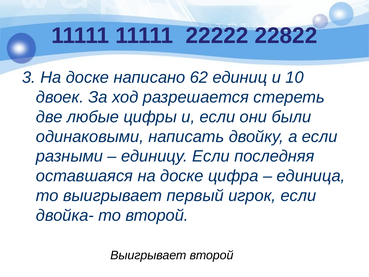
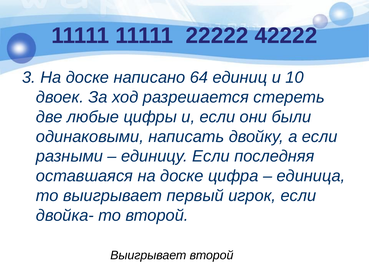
22822: 22822 -> 42222 (286, 36)
62: 62 -> 64 (199, 77)
